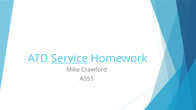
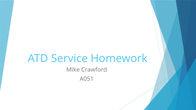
Service underline: present -> none (69, 59)
